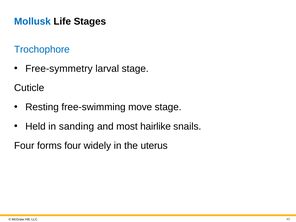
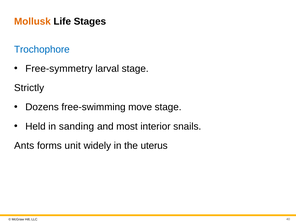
Mollusk colour: blue -> orange (32, 22)
Cuticle: Cuticle -> Strictly (29, 88)
Resting: Resting -> Dozens (42, 107)
hairlike: hairlike -> interior (155, 126)
Four: Four -> Ants (24, 146)
forms four: four -> unit (73, 146)
